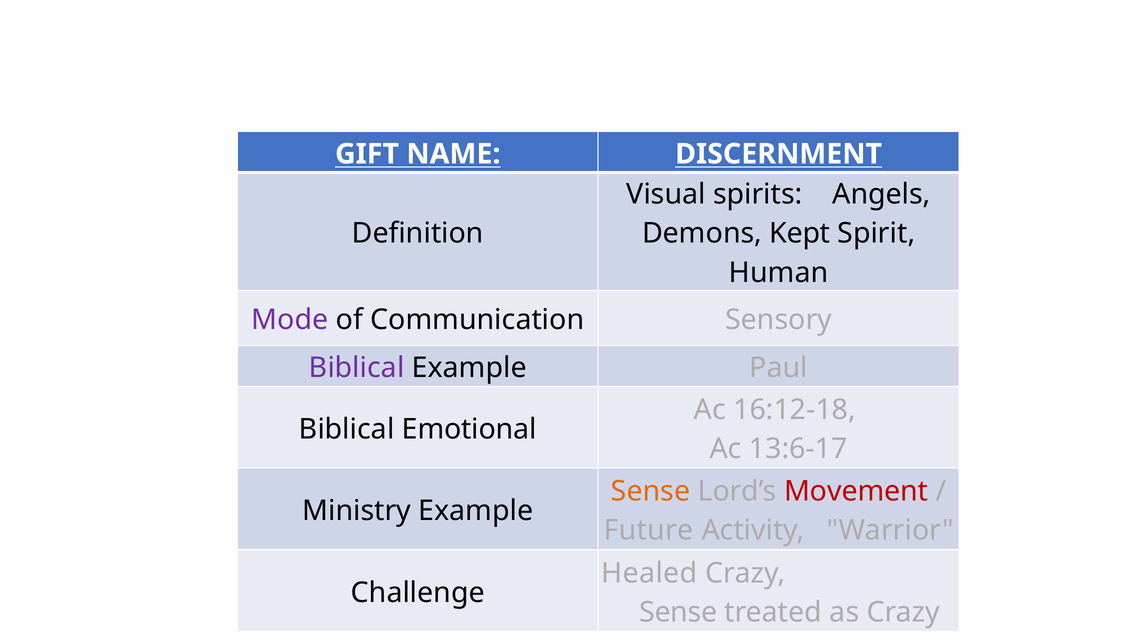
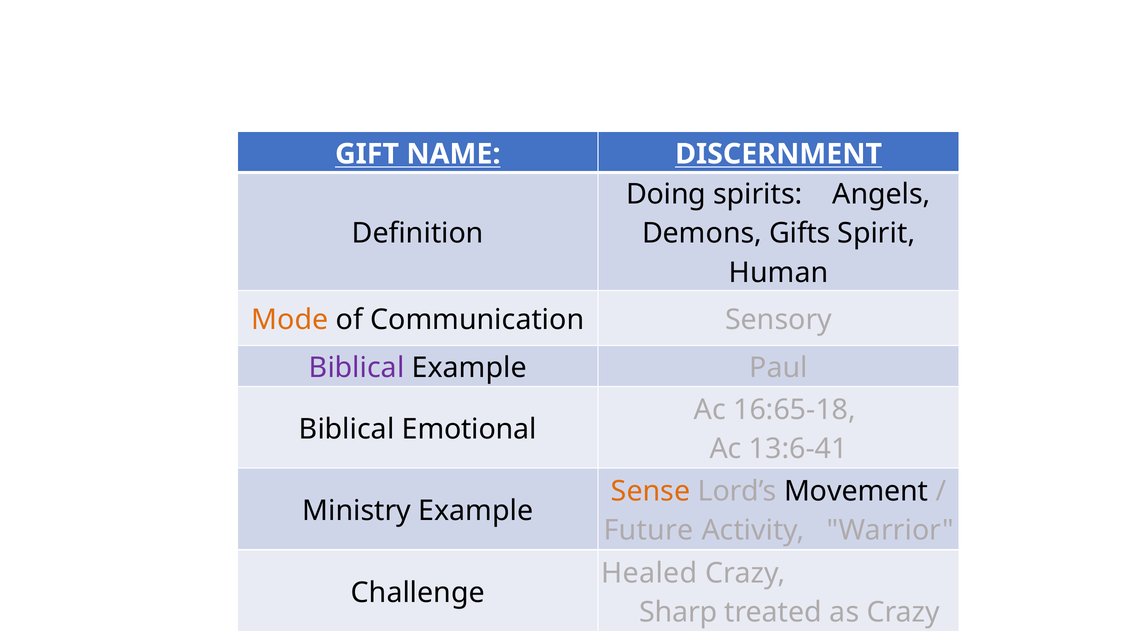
Visual: Visual -> Doing (666, 194)
Kept: Kept -> Gifts (800, 233)
Mode colour: purple -> orange (290, 320)
16:12-18: 16:12-18 -> 16:65-18 (795, 409)
13:6-17: 13:6-17 -> 13:6-41 (798, 448)
Movement colour: red -> black (856, 491)
Sense: Sense -> Sharp (678, 612)
